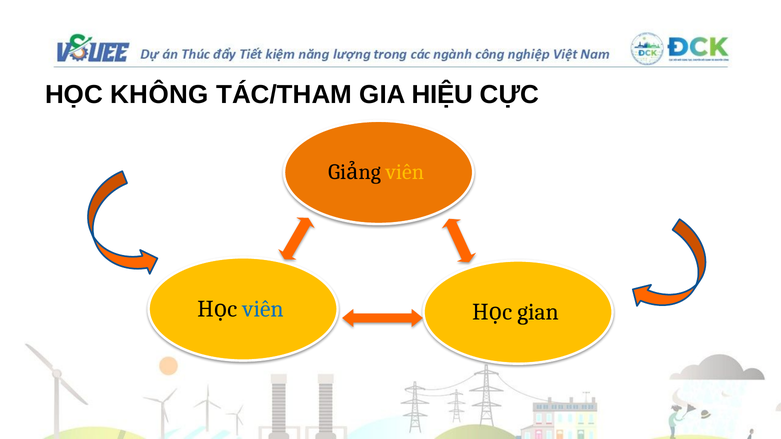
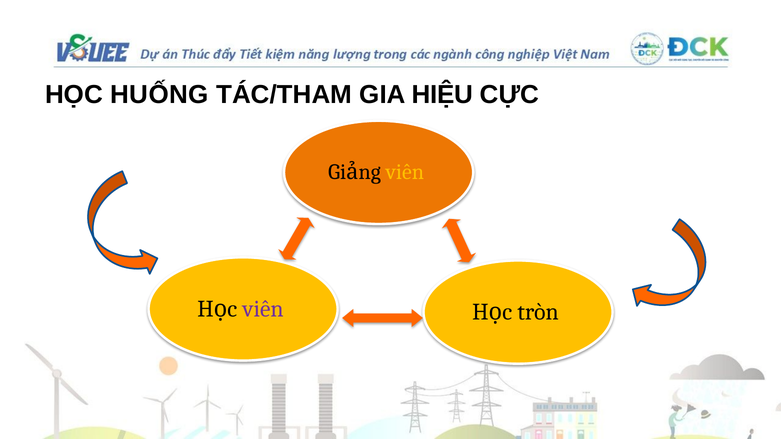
KHÔNG: KHÔNG -> HUỐNG (159, 95)
viên colour: blue -> purple (263, 309)
gian: gian -> tròn (538, 312)
